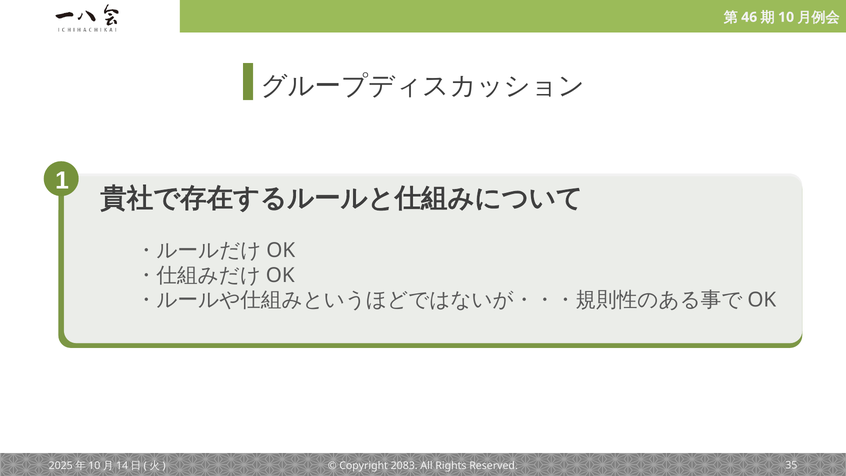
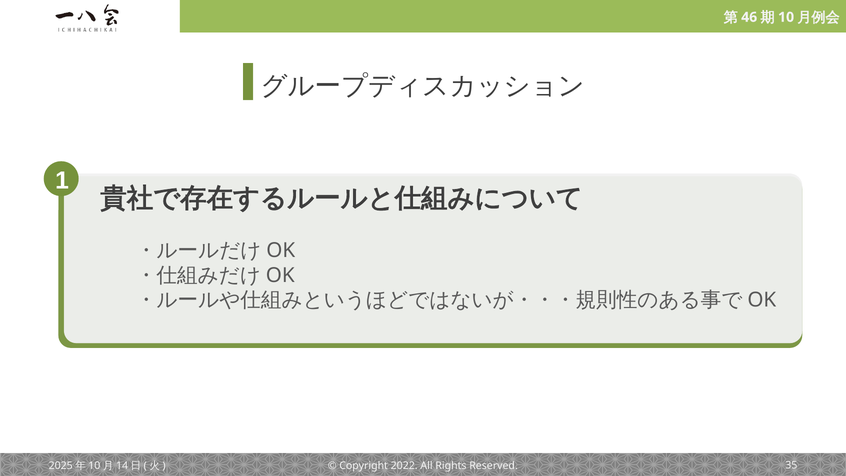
2083: 2083 -> 2022 (404, 466)
